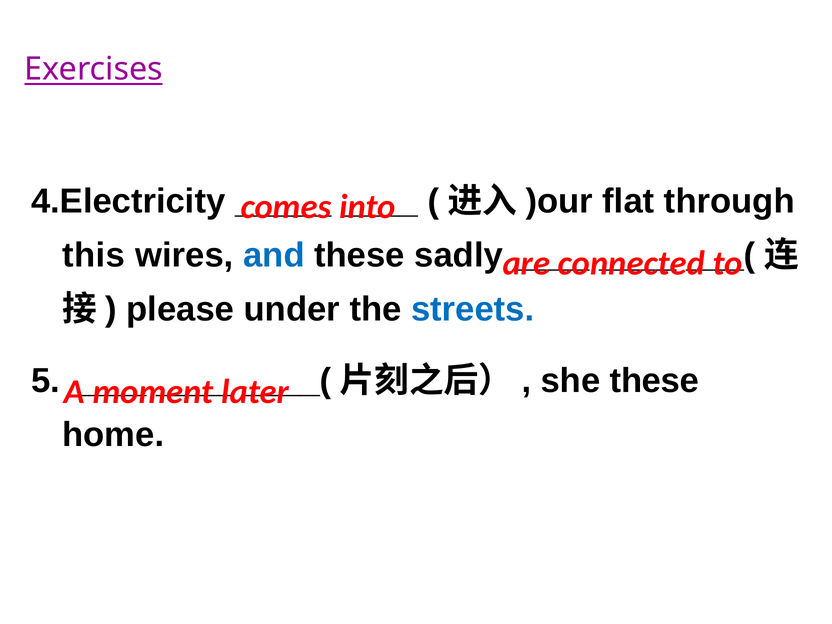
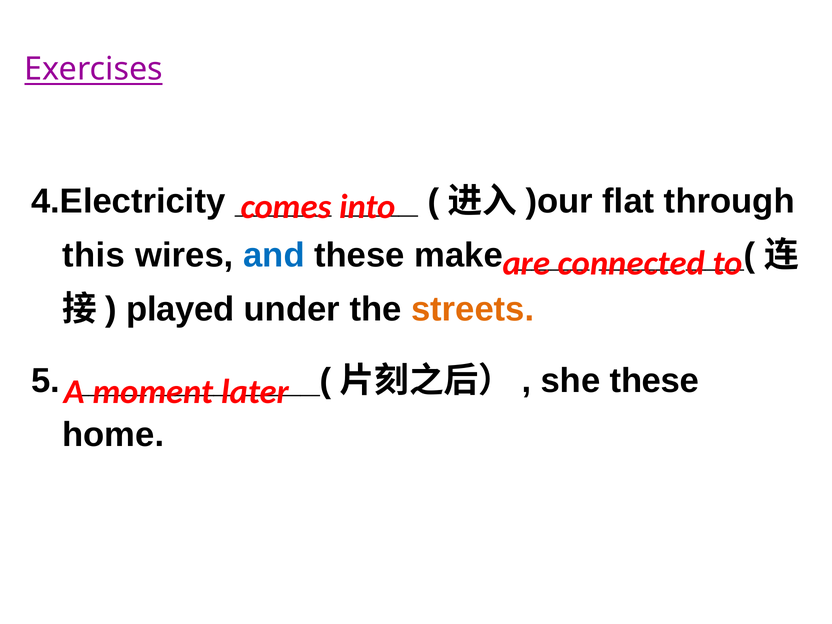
sadly: sadly -> make (459, 255)
please: please -> played (180, 309)
streets colour: blue -> orange (473, 309)
